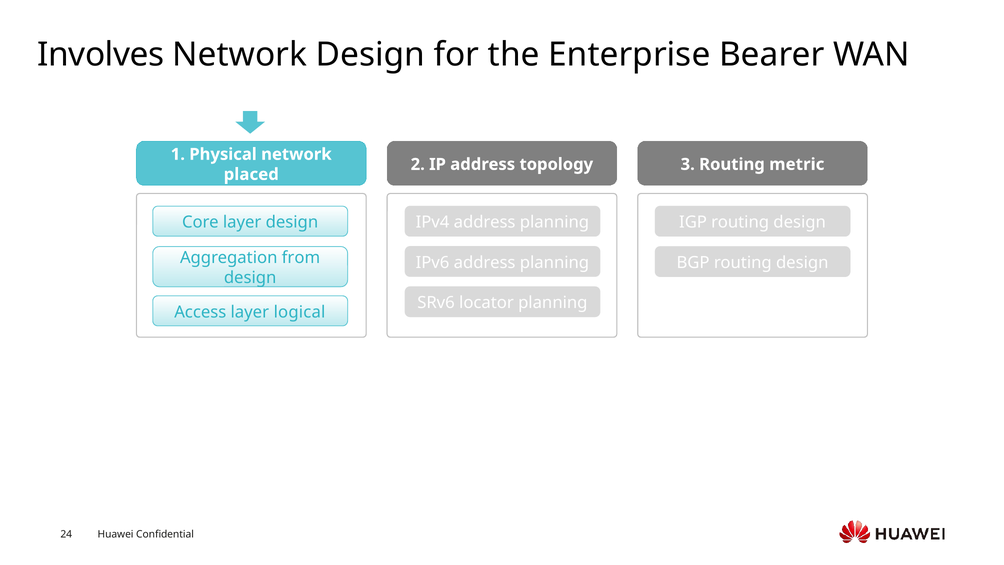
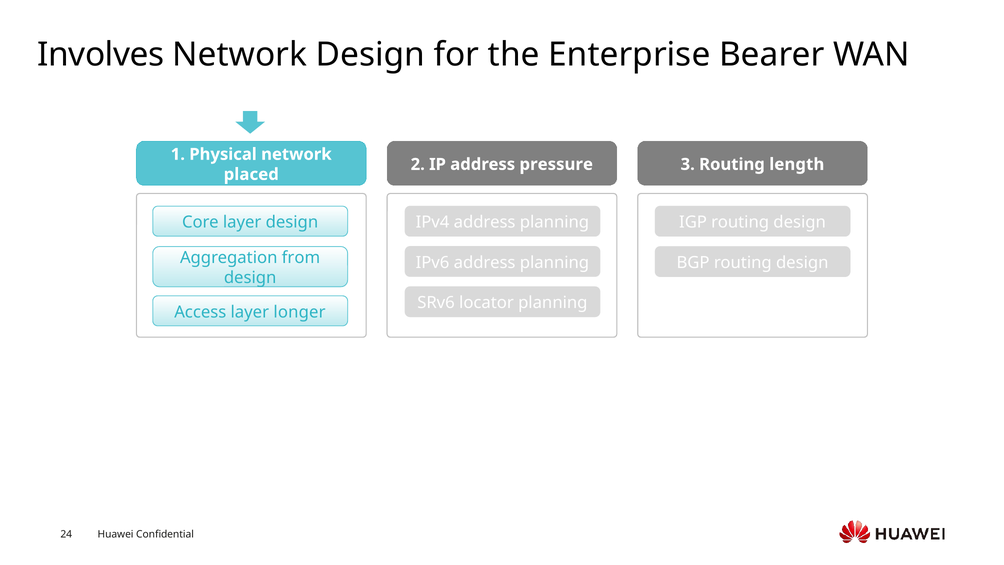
topology: topology -> pressure (556, 164)
metric: metric -> length (797, 164)
logical: logical -> longer (300, 312)
